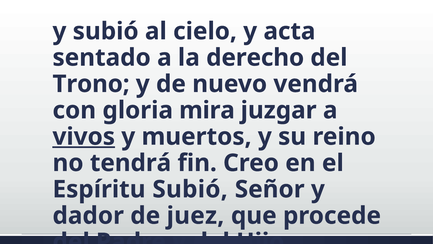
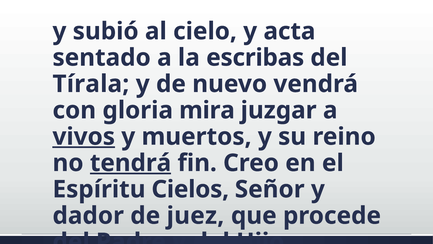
derecho: derecho -> escribas (255, 58)
Trono: Trono -> Tírala (91, 84)
tendrá underline: none -> present (131, 163)
Espíritu Subió: Subió -> Cielos (190, 189)
